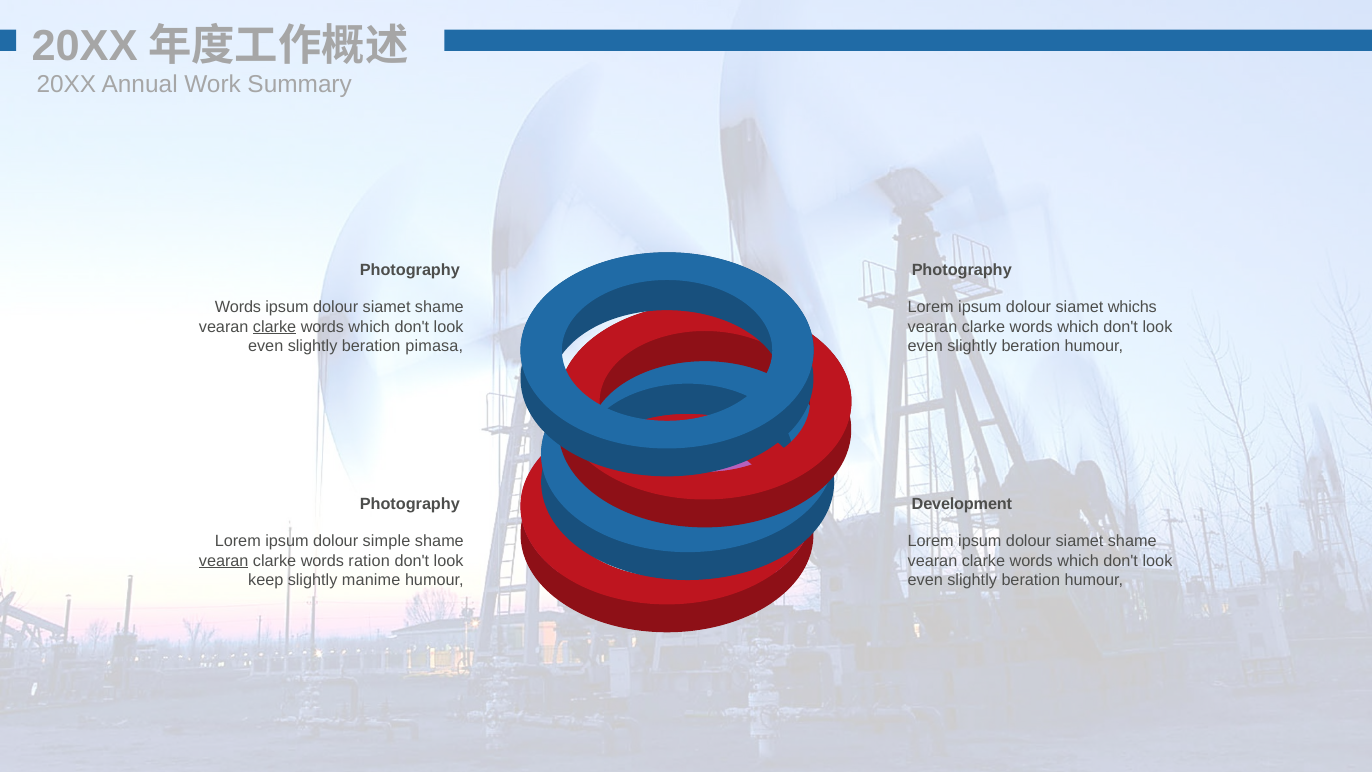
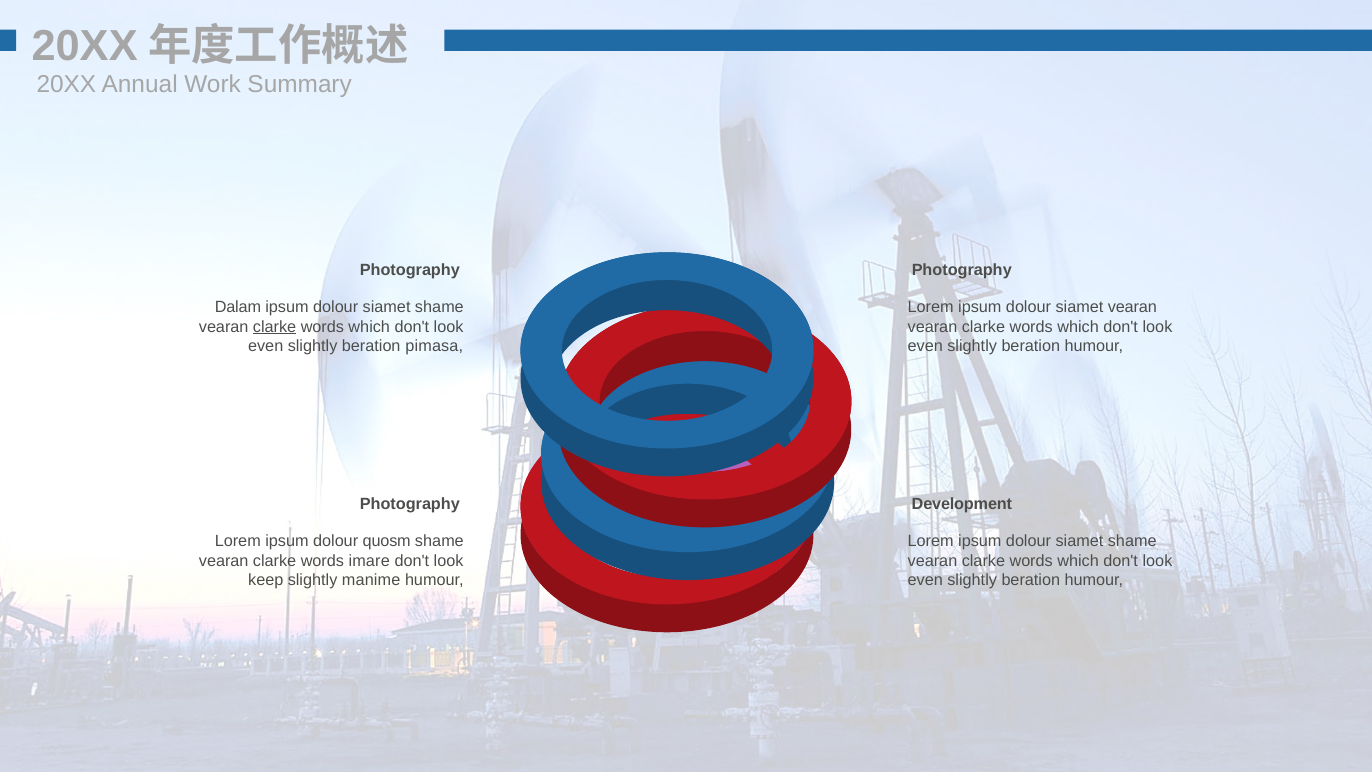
Words: Words -> Dalam (238, 307)
siamet whichs: whichs -> vearan (1132, 307)
simple: simple -> quosm (387, 541)
vearan underline: present -> none (224, 560)
ration: ration -> imare (369, 560)
